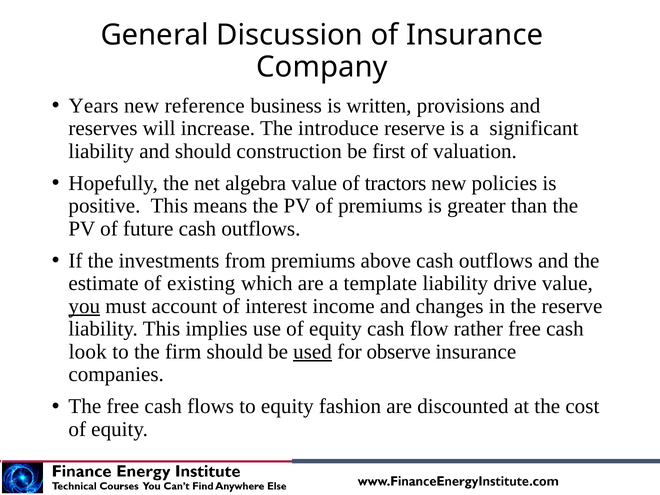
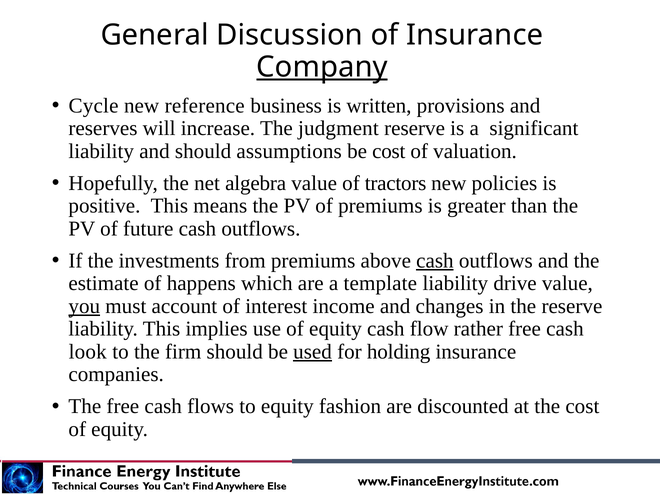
Company underline: none -> present (322, 67)
Years: Years -> Cycle (94, 106)
introduce: introduce -> judgment (338, 129)
construction: construction -> assumptions (289, 151)
be first: first -> cost (389, 151)
cash underline: none -> present (435, 261)
existing: existing -> happens (201, 283)
observe: observe -> holding (399, 352)
